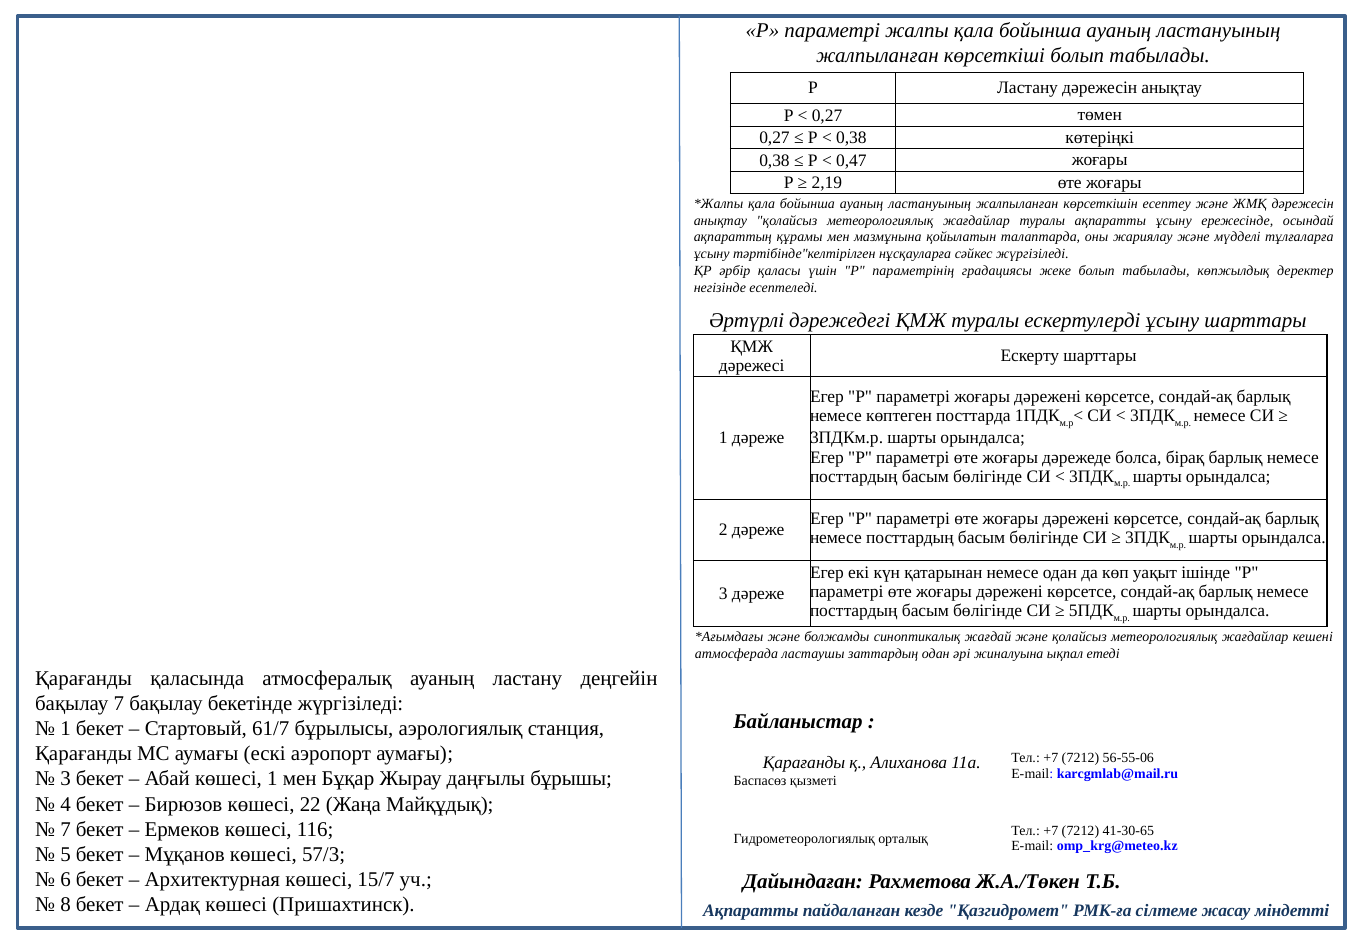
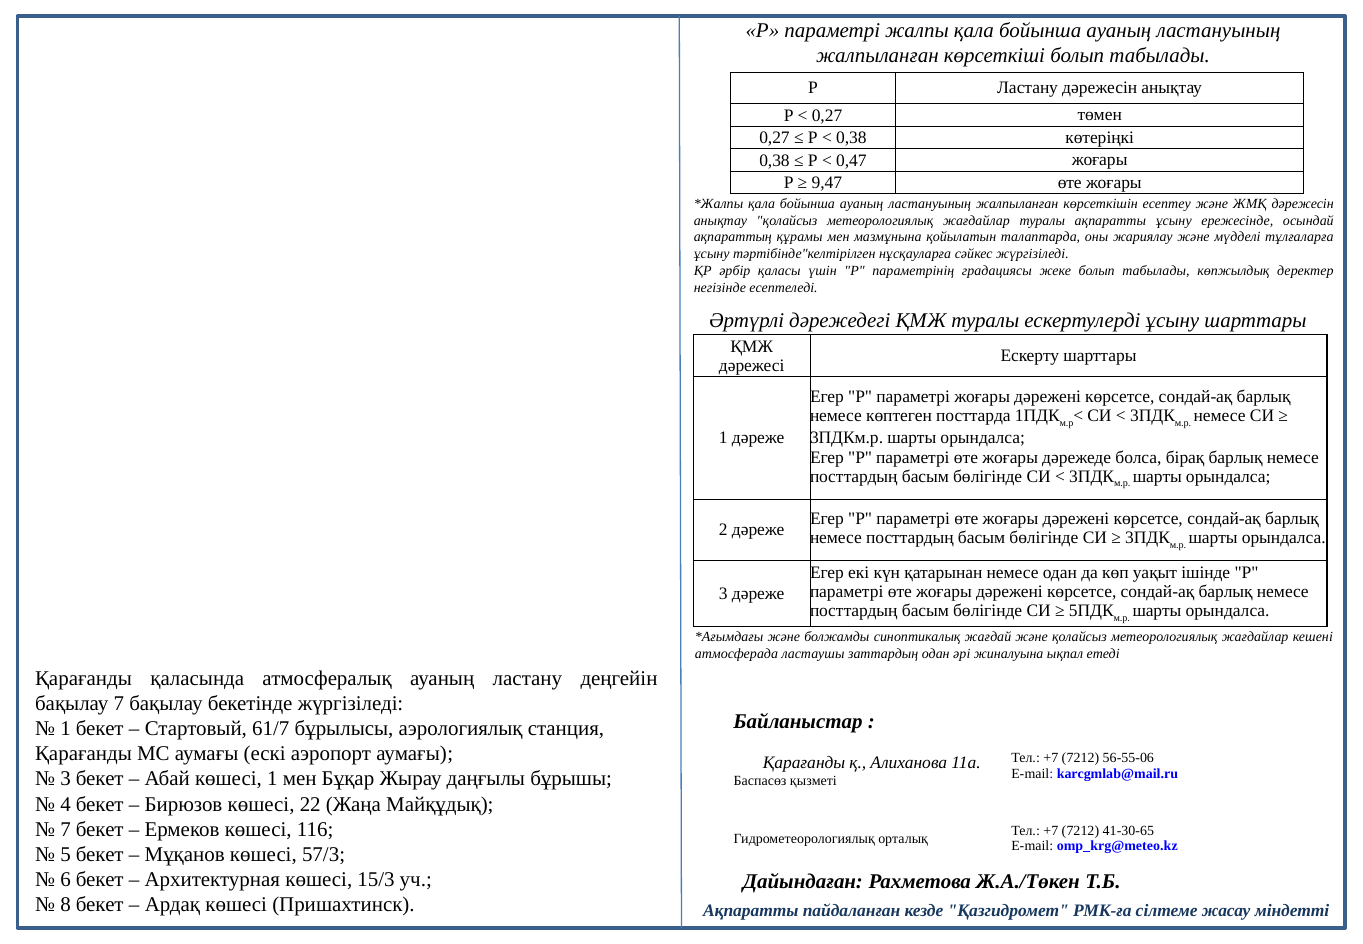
2,19: 2,19 -> 9,47 (827, 183)
15/7: 15/7 -> 15/3 (376, 879)
